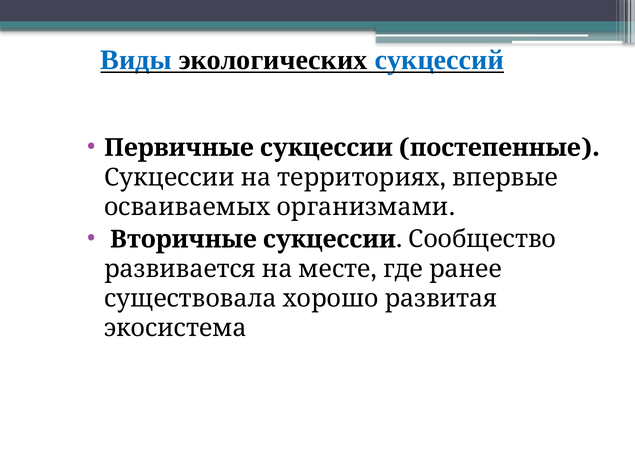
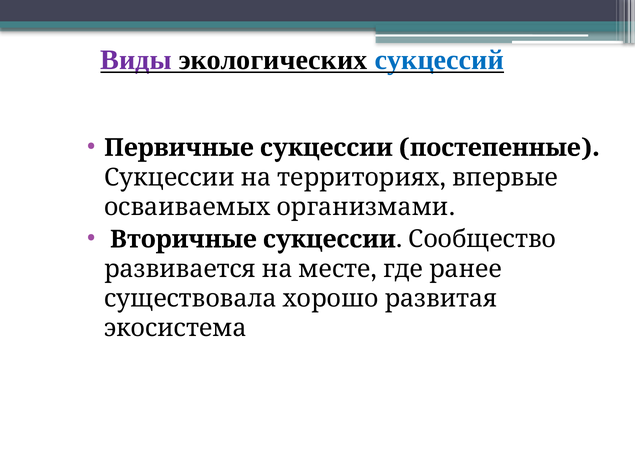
Виды colour: blue -> purple (136, 60)
